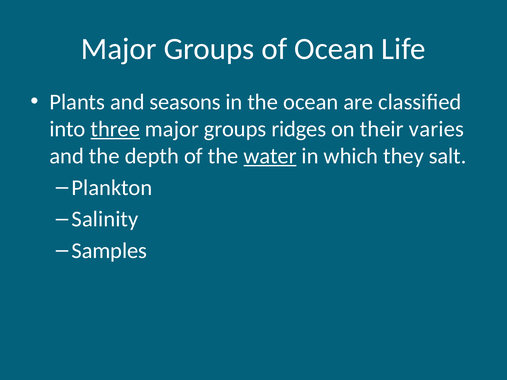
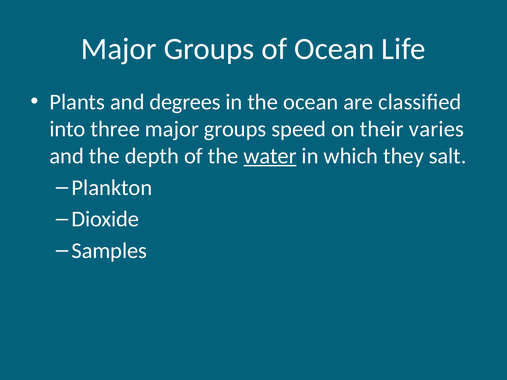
seasons: seasons -> degrees (185, 102)
three underline: present -> none (115, 129)
ridges: ridges -> speed (299, 129)
Salinity: Salinity -> Dioxide (105, 219)
